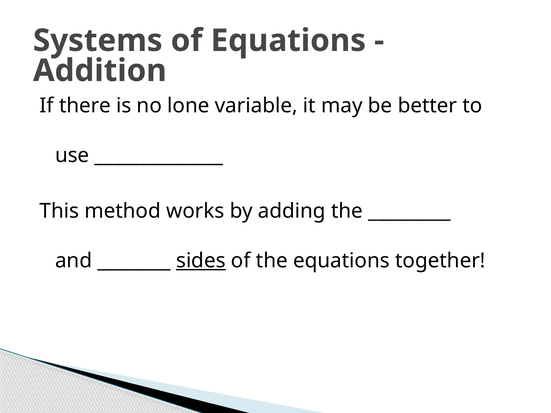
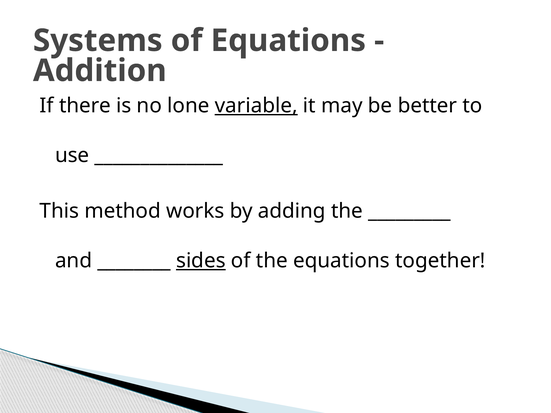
variable underline: none -> present (256, 106)
